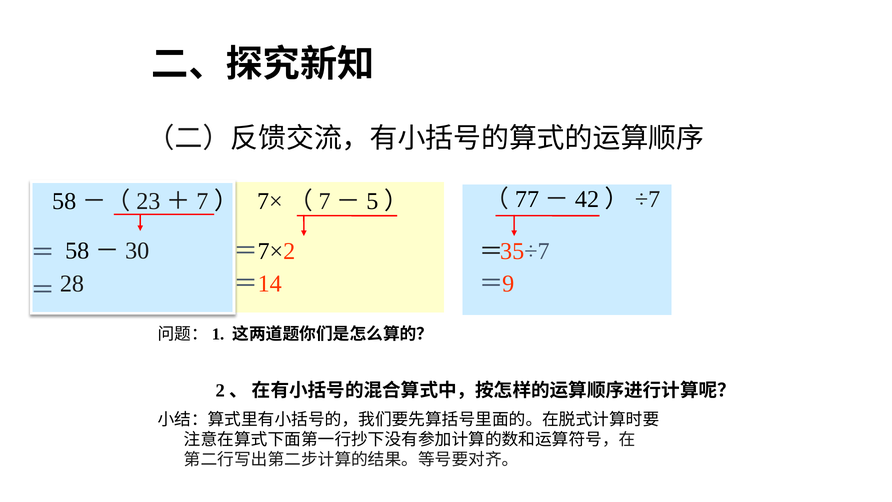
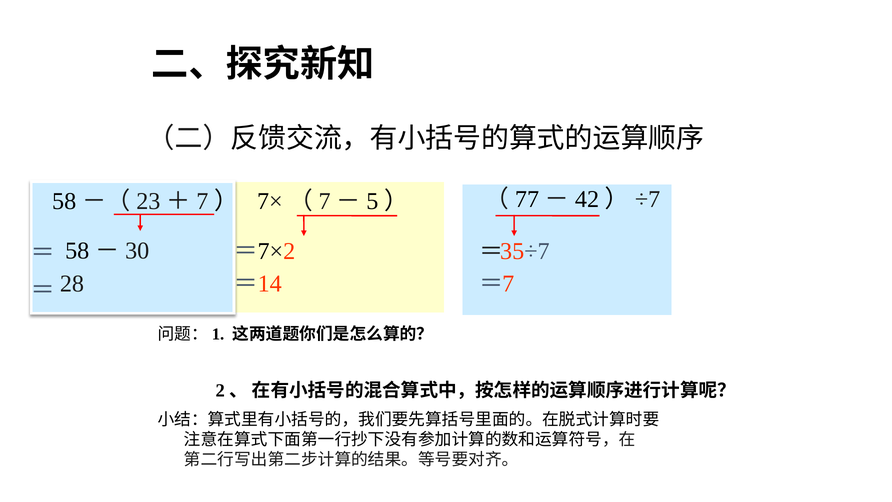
9: 9 -> 7 (508, 284)
